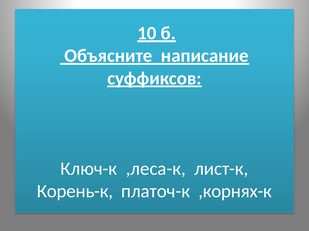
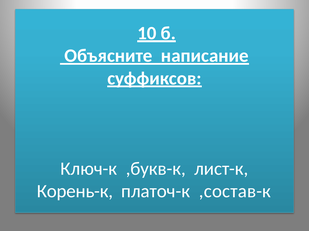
,леса-к: ,леса-к -> ,букв-к (156, 169)
,корнях-к: ,корнях-к -> ,состав-к (235, 192)
